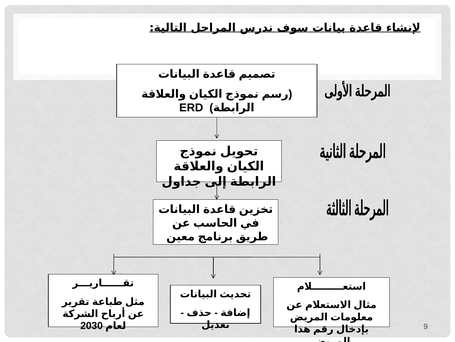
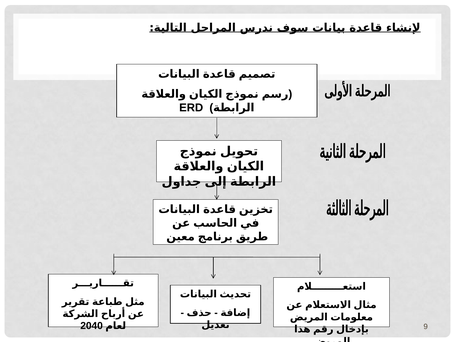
2030: 2030 -> 2040 (92, 325)
